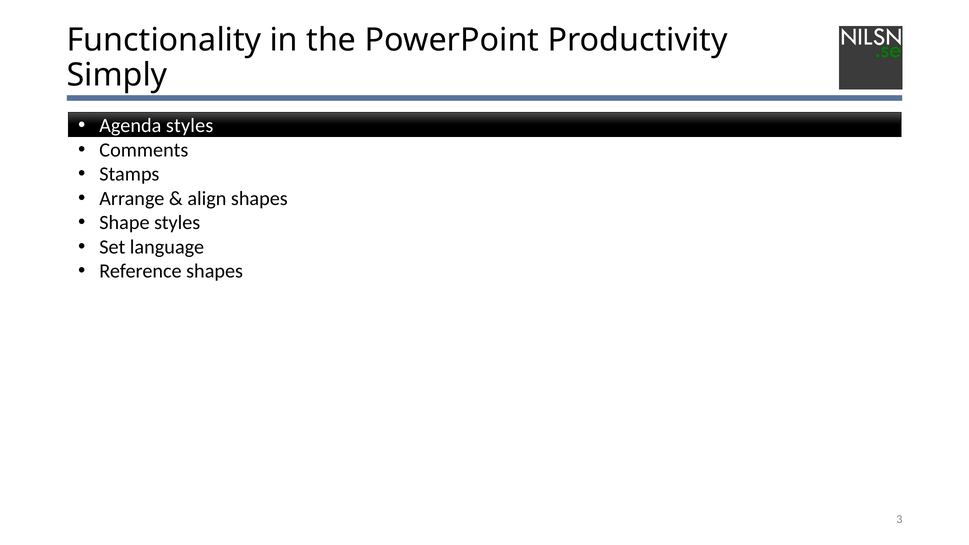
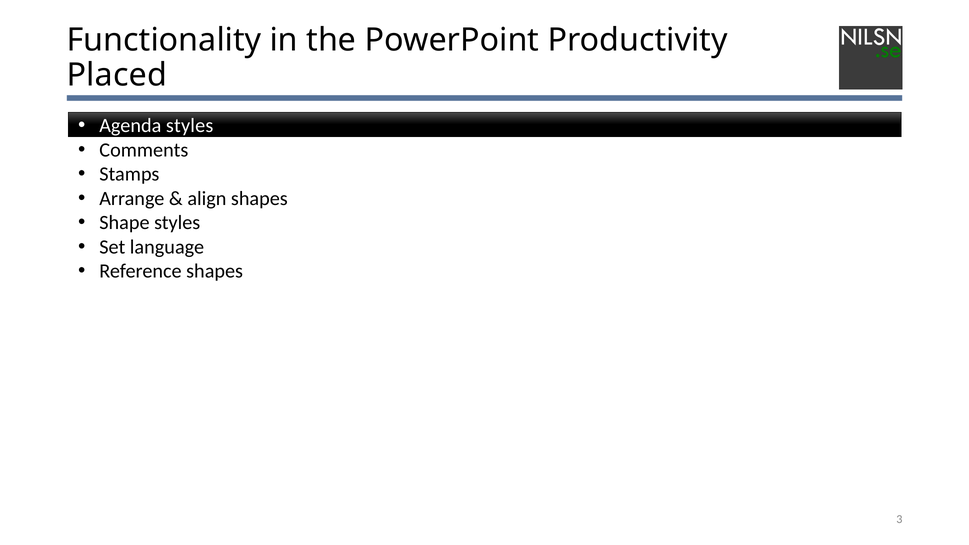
Simply: Simply -> Placed (117, 75)
